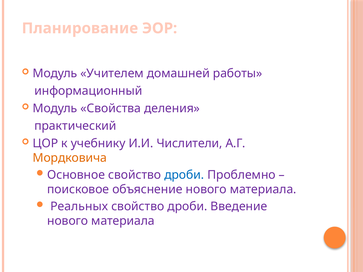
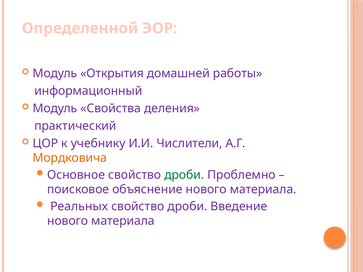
Планирование: Планирование -> Определенной (80, 28)
Учителем: Учителем -> Открытия (112, 73)
дроби colour: blue -> green (184, 175)
